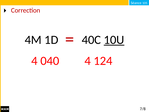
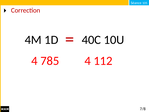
10U underline: present -> none (114, 40)
040: 040 -> 785 (50, 61)
124: 124 -> 112 (103, 61)
